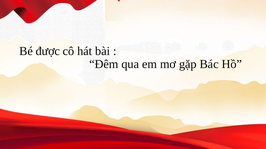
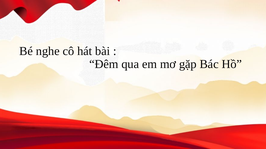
được: được -> nghe (48, 51)
